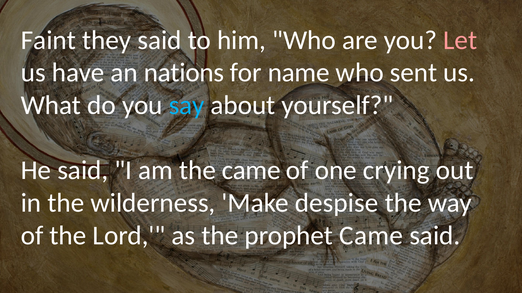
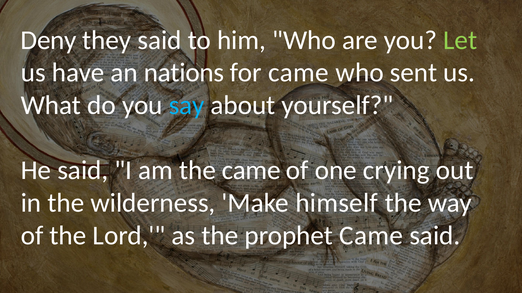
Faint: Faint -> Deny (49, 40)
Let colour: pink -> light green (460, 40)
for name: name -> came (298, 73)
despise: despise -> himself (337, 203)
